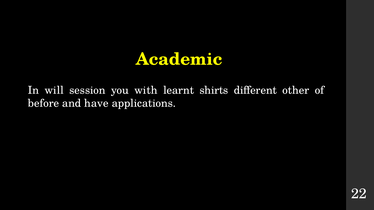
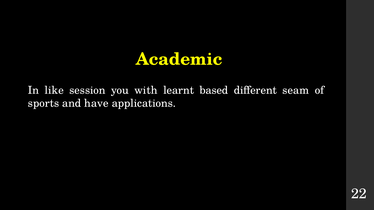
will: will -> like (54, 90)
shirts: shirts -> based (214, 90)
other: other -> seam (296, 90)
before: before -> sports (44, 104)
